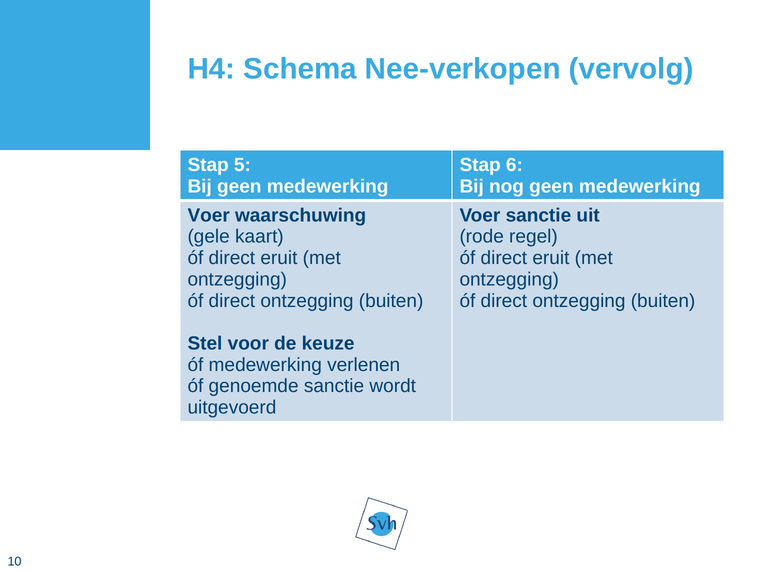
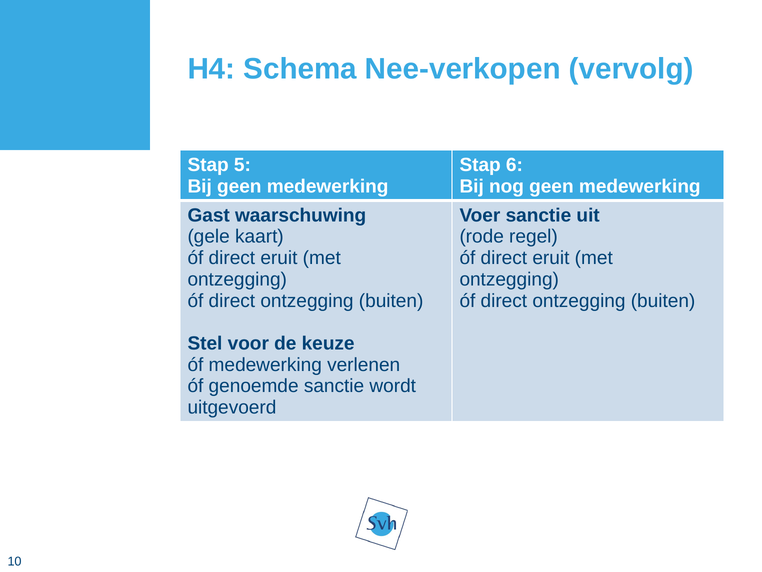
Voer: Voer -> Gast (209, 215)
